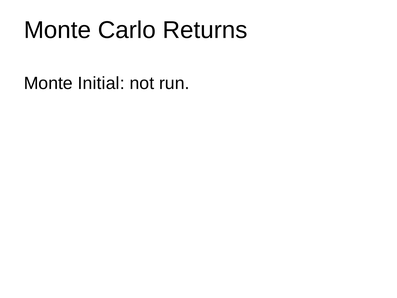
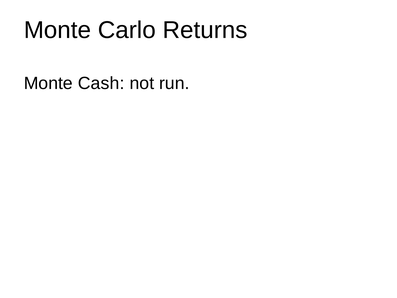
Initial: Initial -> Cash (101, 83)
